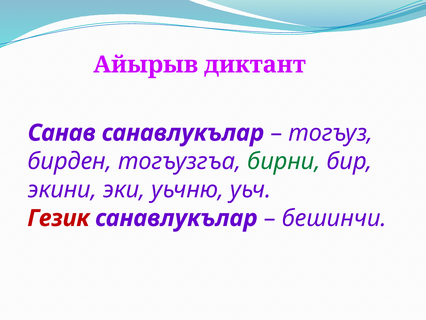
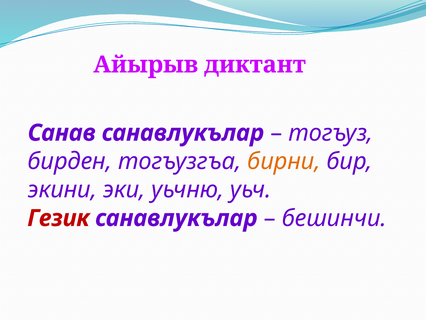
бирни colour: green -> orange (284, 161)
